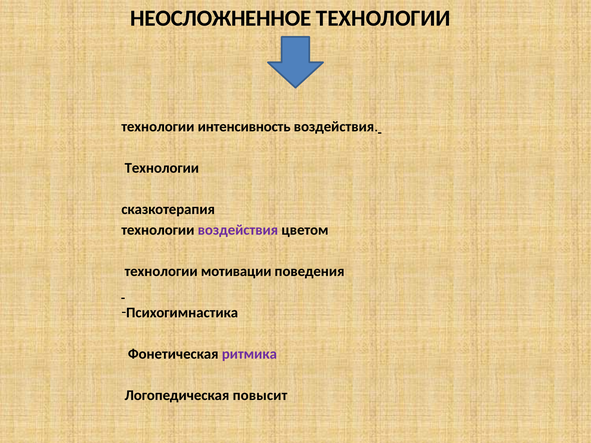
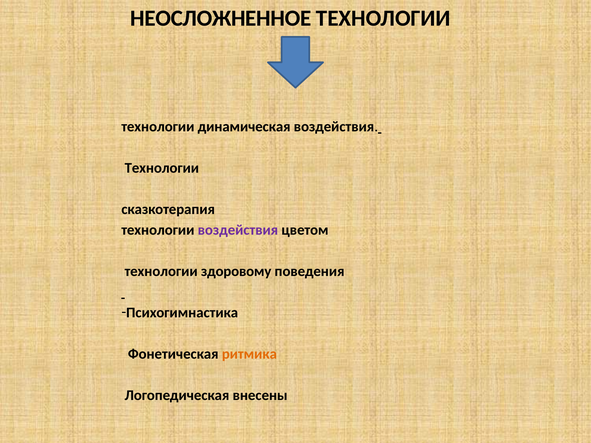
интенсивность: интенсивность -> динамическая (244, 127)
мотивации: мотивации -> здоровому (236, 271)
ритмика colour: purple -> orange (249, 354)
повысит: повысит -> внесены (260, 395)
